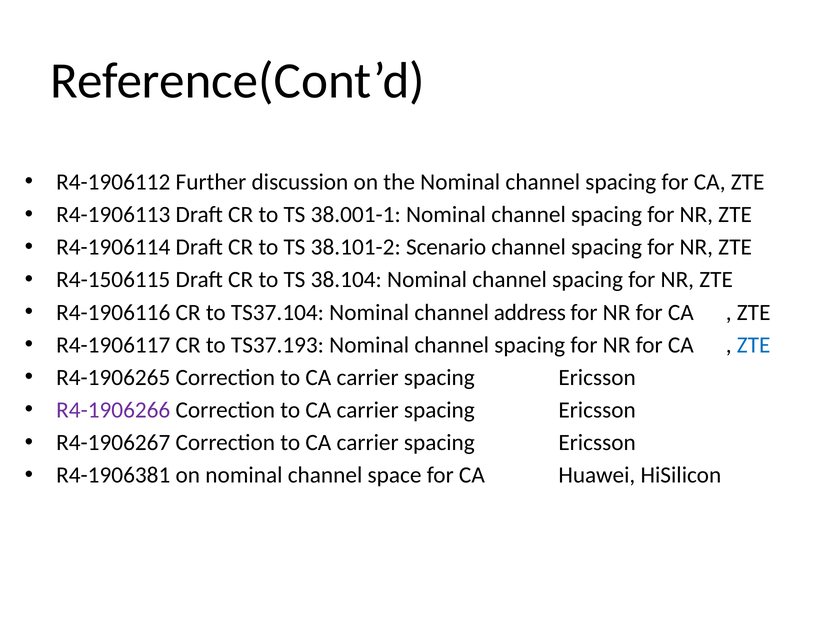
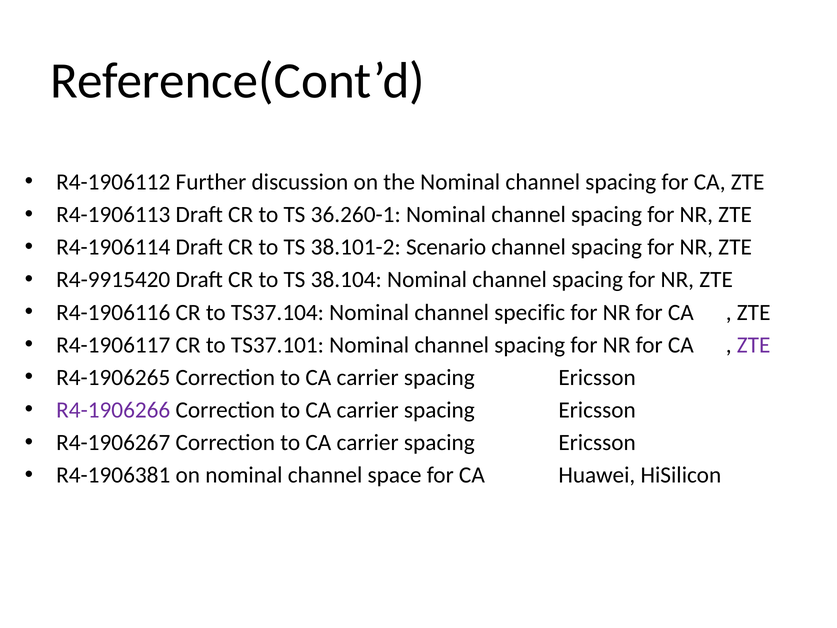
38.001-1: 38.001-1 -> 36.260-1 (356, 215)
R4-1506115: R4-1506115 -> R4-9915420 (113, 280)
address: address -> specific (530, 312)
TS37.193: TS37.193 -> TS37.101 (277, 345)
ZTE colour: blue -> purple (754, 345)
